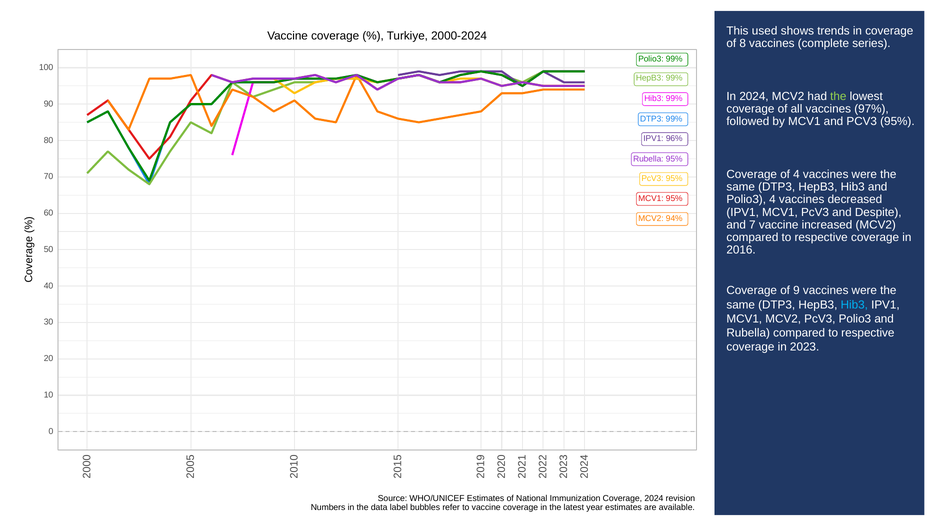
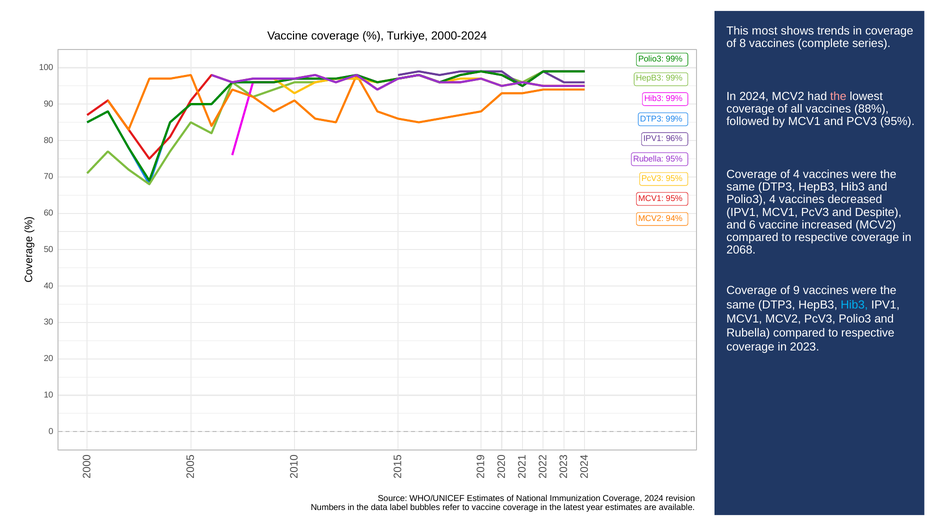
used: used -> most (765, 31)
the colour: light green -> pink (838, 96)
97%: 97% -> 88% (871, 109)
7: 7 -> 6 (752, 225)
2016: 2016 -> 2068 (741, 250)
